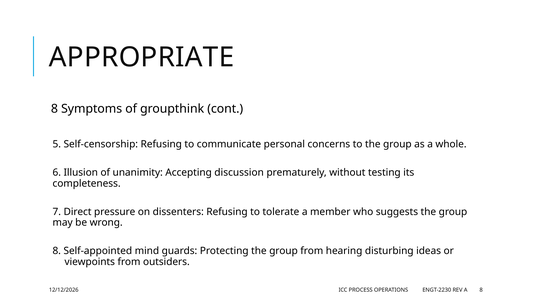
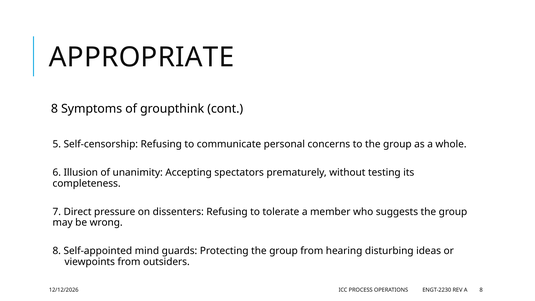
discussion: discussion -> spectators (239, 173)
